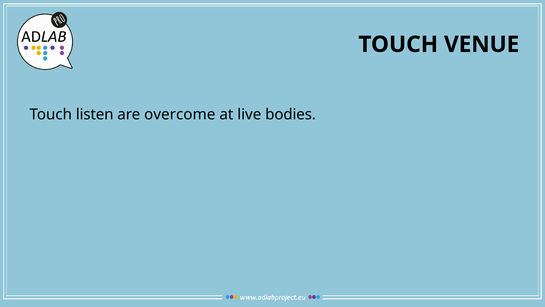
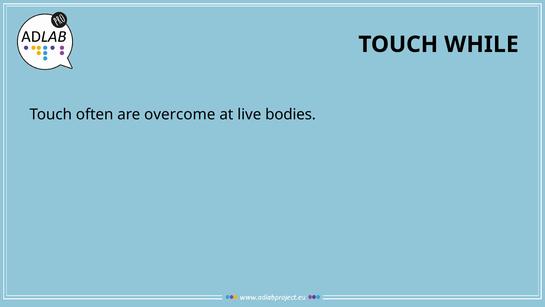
VENUE: VENUE -> WHILE (481, 44)
listen: listen -> often (95, 114)
